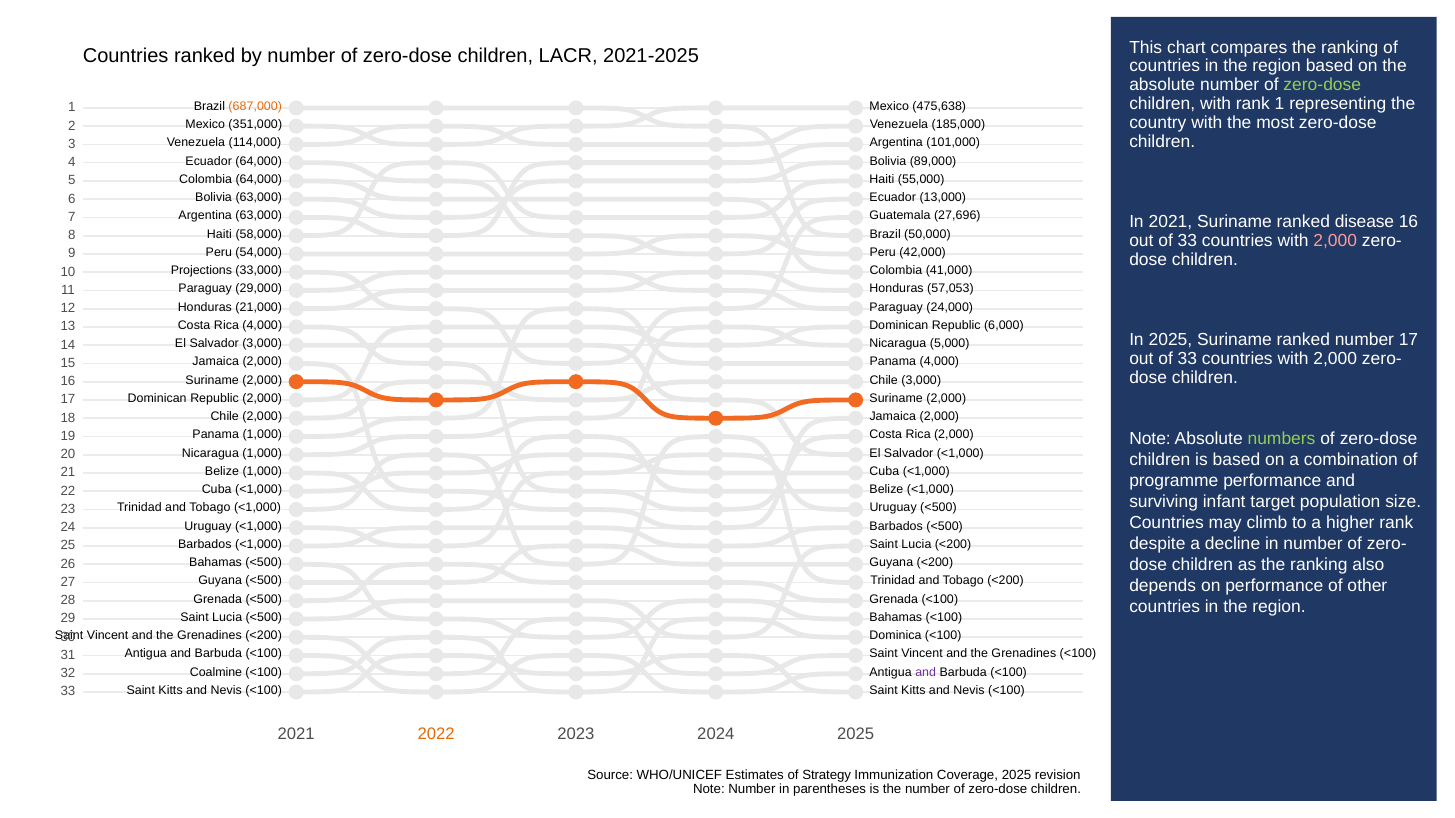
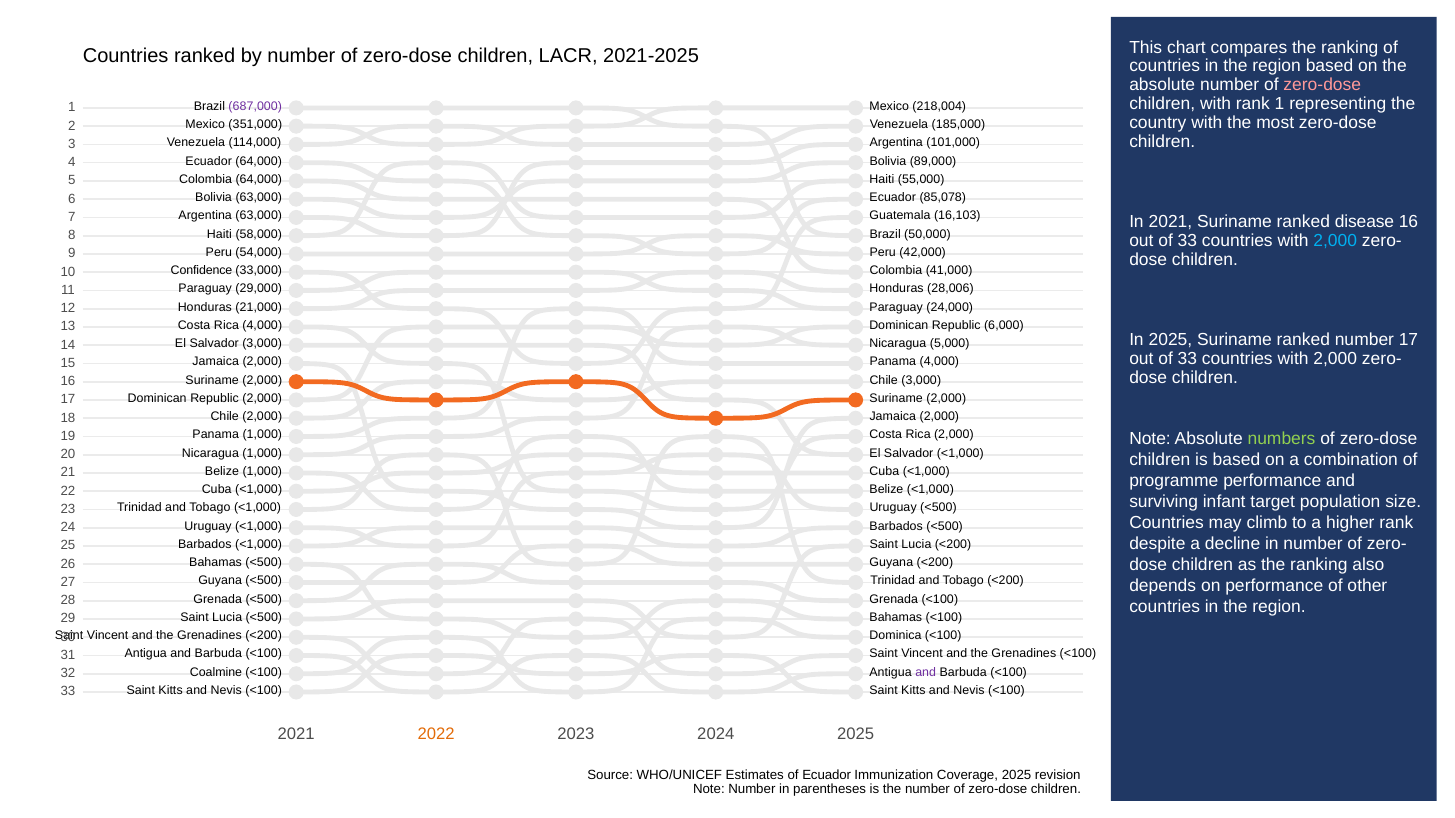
zero-dose colour: light green -> pink (1322, 85)
687,000 colour: orange -> purple (255, 106)
475,638: 475,638 -> 218,004 (939, 106)
13,000: 13,000 -> 85,078 (943, 198)
27,696: 27,696 -> 16,103 (957, 216)
2,000 colour: pink -> light blue (1335, 241)
Projections: Projections -> Confidence (202, 271)
57,053: 57,053 -> 28,006 (950, 289)
of Strategy: Strategy -> Ecuador (827, 775)
